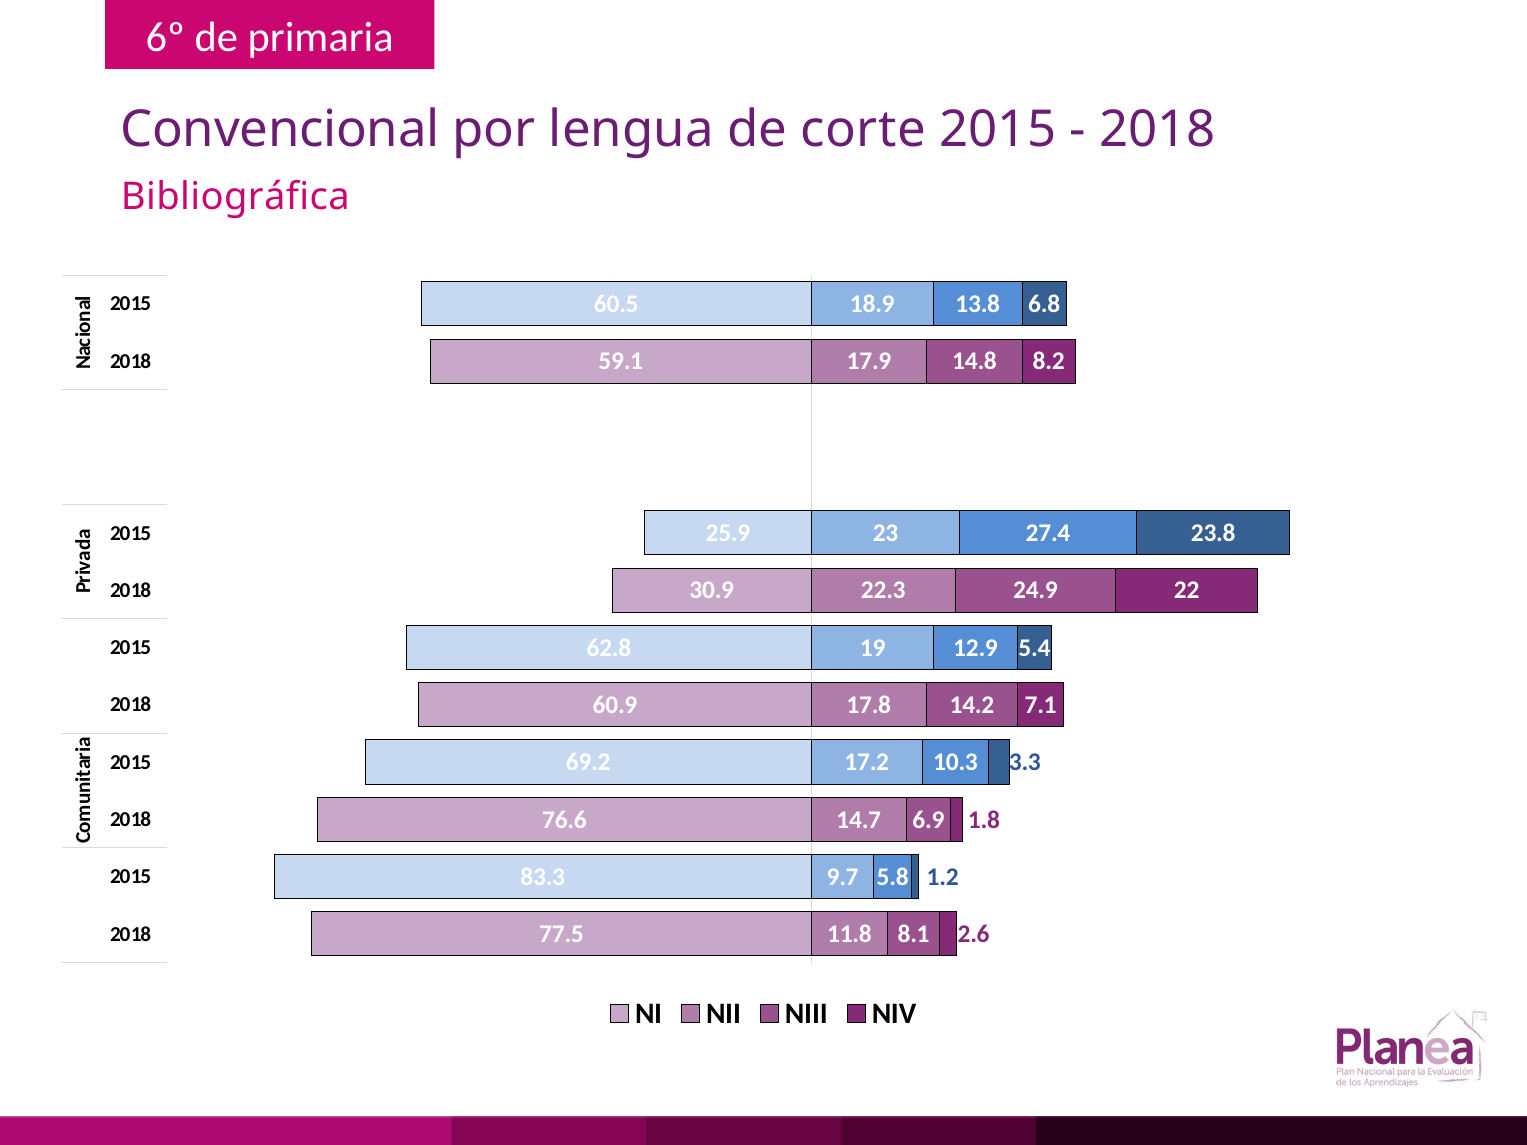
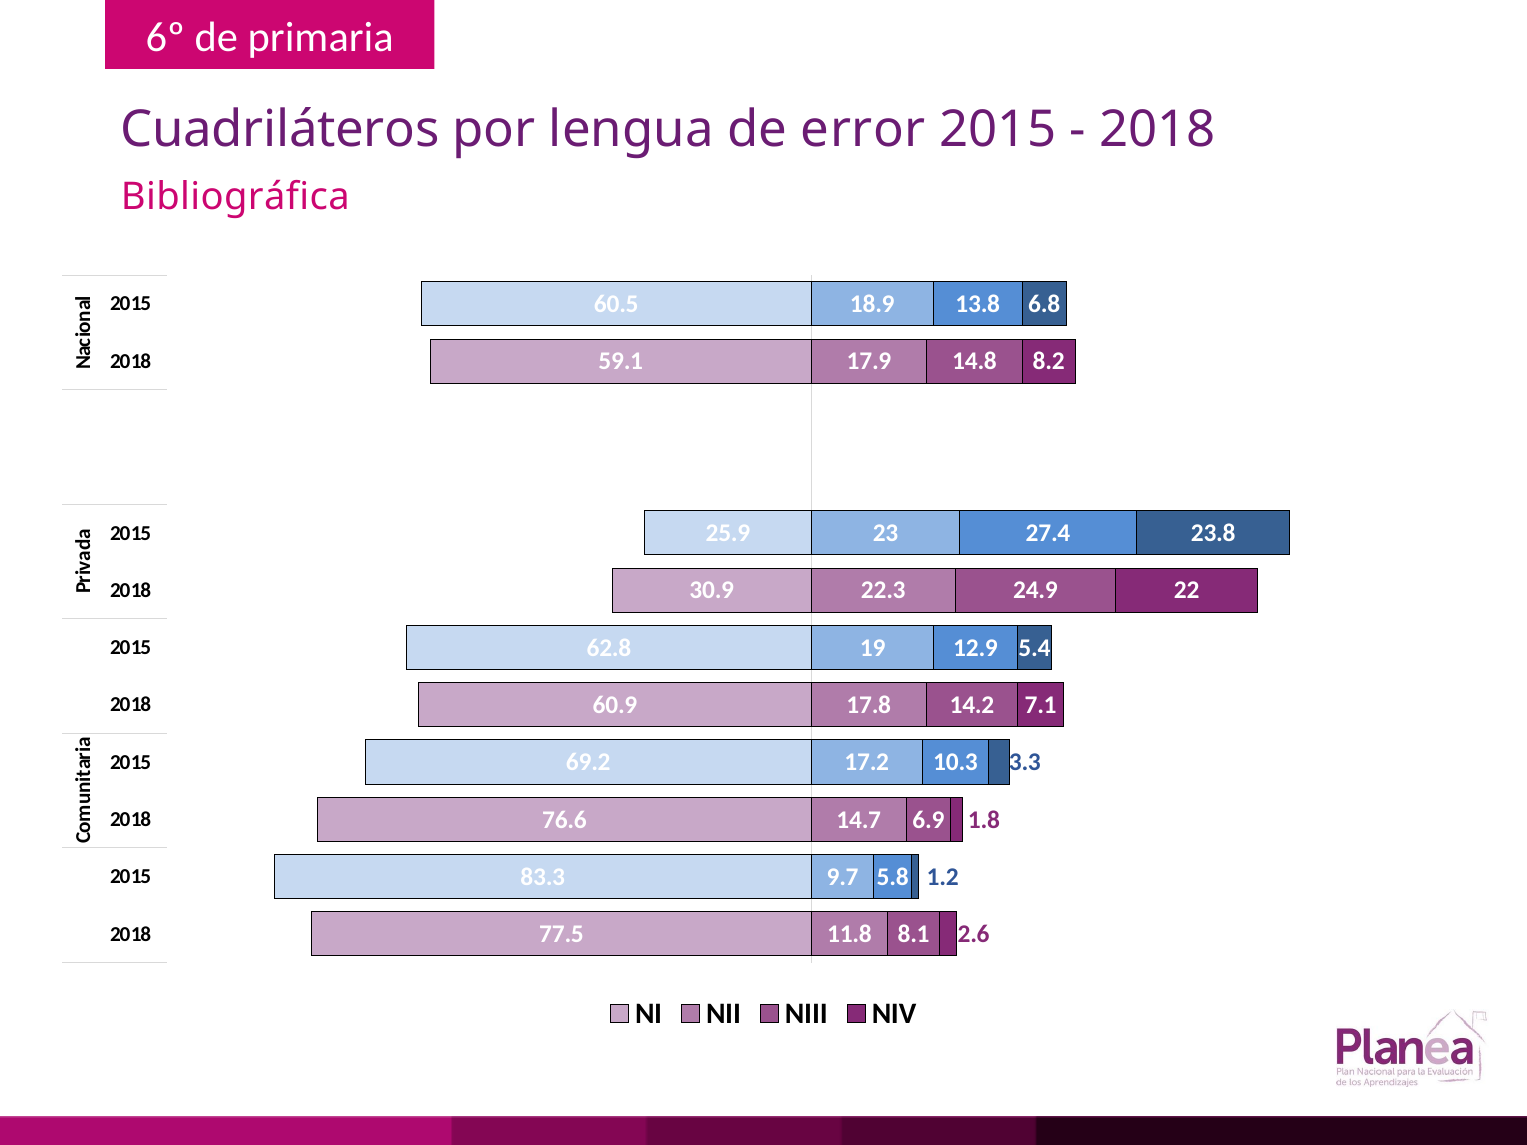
Convencional: Convencional -> Cuadriláteros (280, 129)
corte: corte -> error (863, 129)
